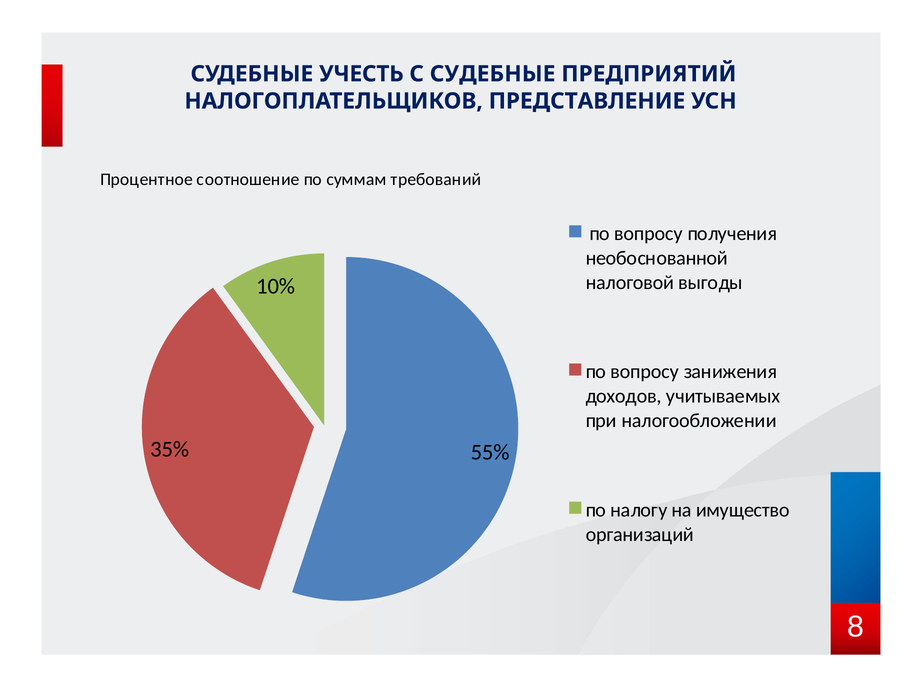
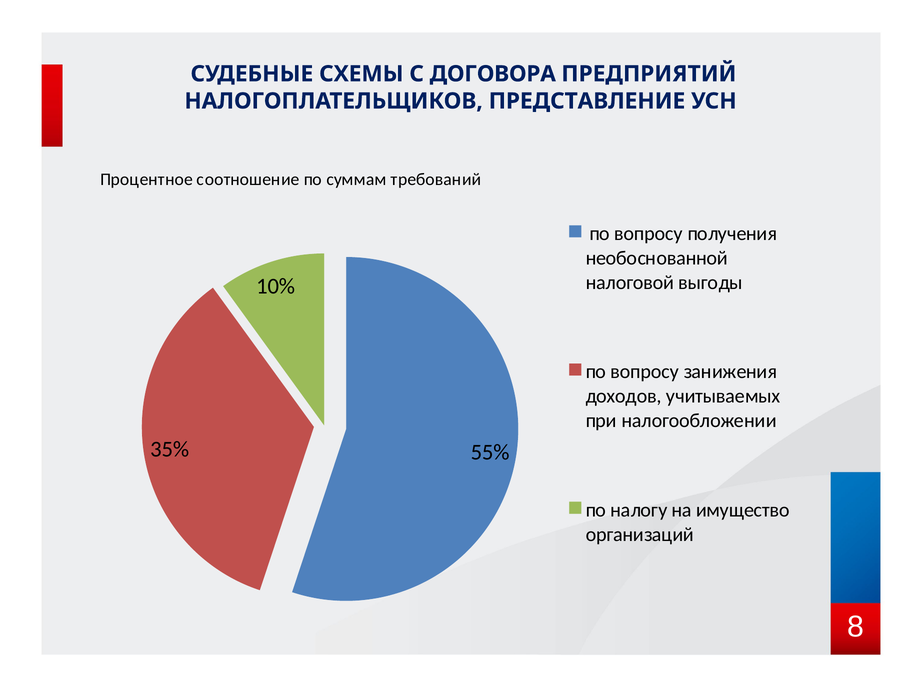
УЧЕСТЬ: УЧЕСТЬ -> СХЕМЫ (361, 74)
С СУДЕБНЫЕ: СУДЕБНЫЕ -> ДОГОВОРА (493, 74)
